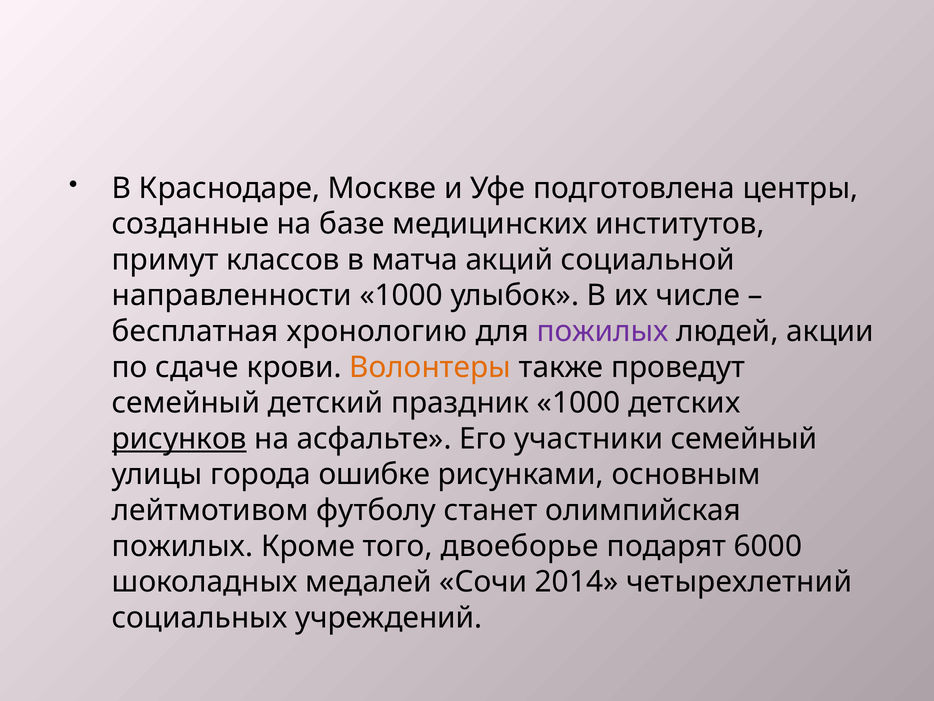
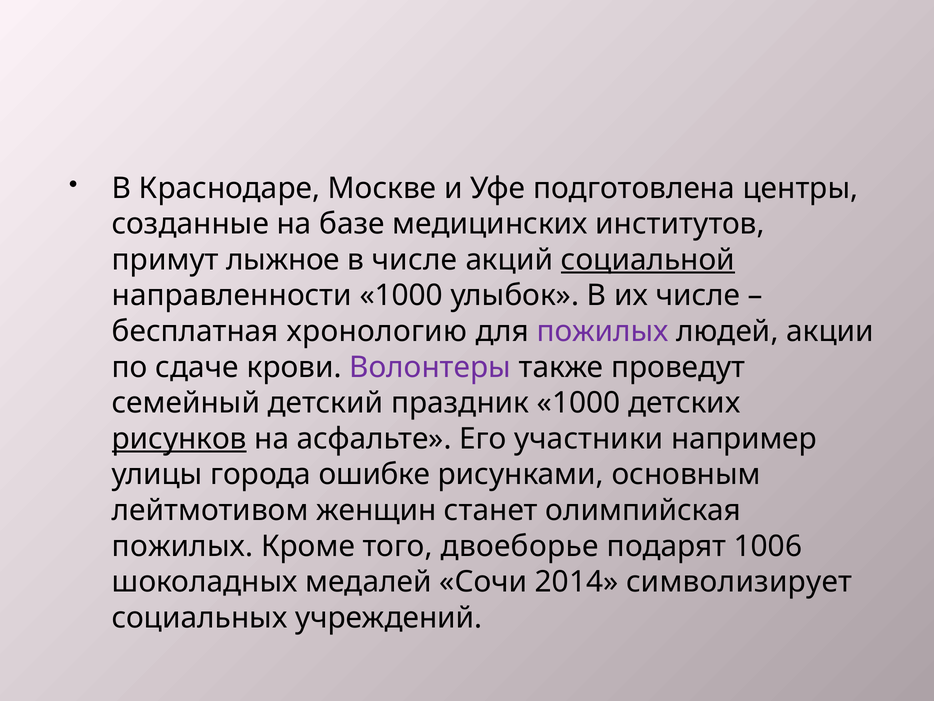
классов: классов -> лыжное (283, 260)
в матча: матча -> числе (414, 260)
социальной underline: none -> present (648, 260)
Волонтеры colour: orange -> purple (430, 367)
участники семейный: семейный -> например (744, 438)
футболу: футболу -> женщин (376, 510)
6000: 6000 -> 1006 (768, 546)
четырехлетний: четырехлетний -> символизирует (739, 582)
